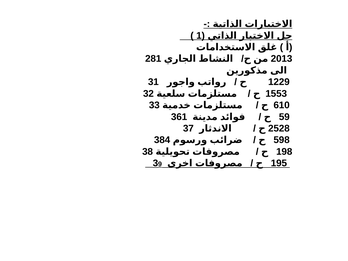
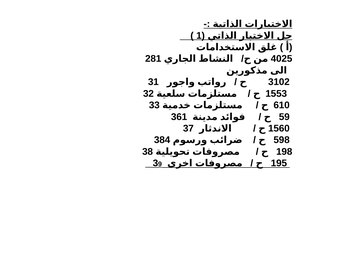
2013: 2013 -> 4025 (282, 59)
1229: 1229 -> 3102 (279, 82)
2528: 2528 -> 1560 (279, 128)
